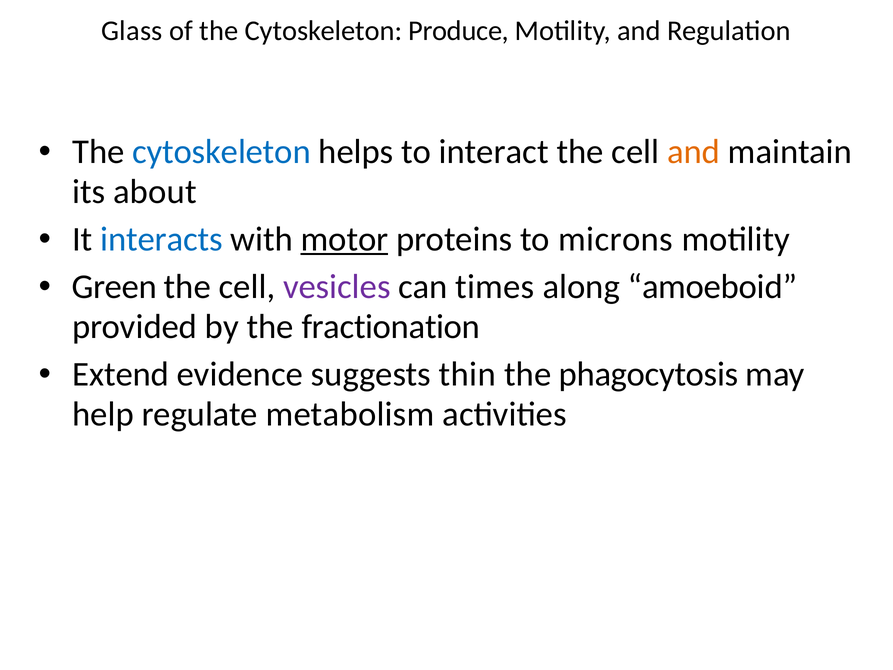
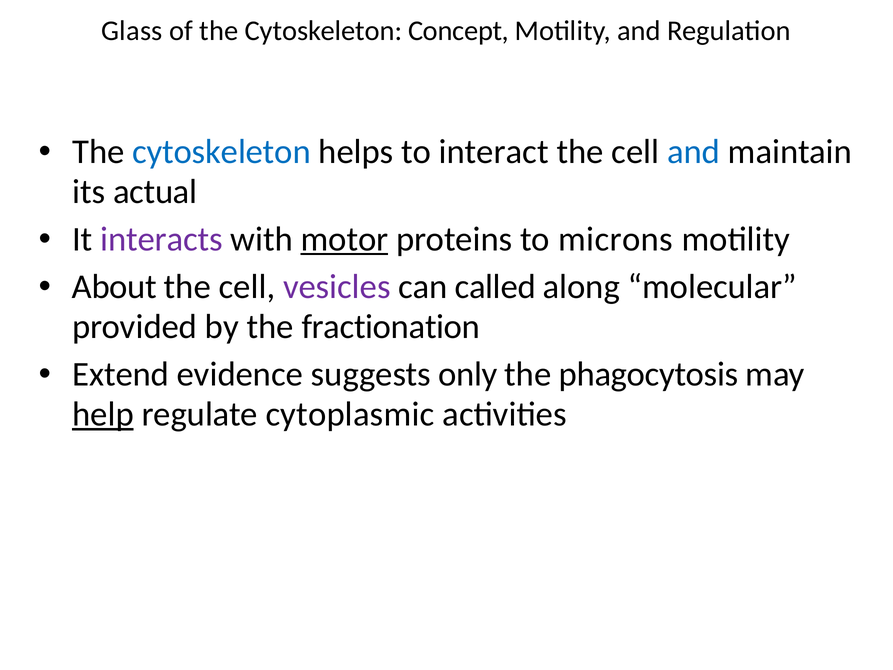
Produce: Produce -> Concept (459, 31)
and colour: orange -> blue (694, 152)
about: about -> actual (155, 192)
interacts colour: blue -> purple (161, 239)
Green: Green -> About (114, 287)
times: times -> called (495, 287)
amoeboid: amoeboid -> molecular (712, 287)
thin: thin -> only (468, 374)
help underline: none -> present (103, 414)
metabolism: metabolism -> cytoplasmic (350, 414)
